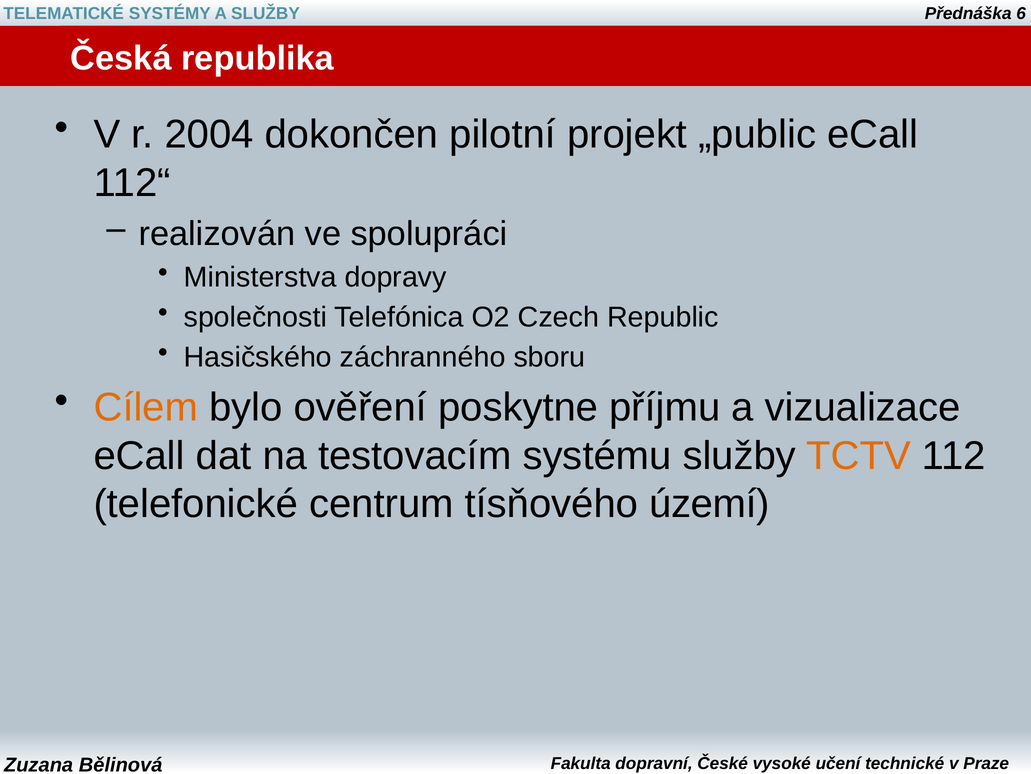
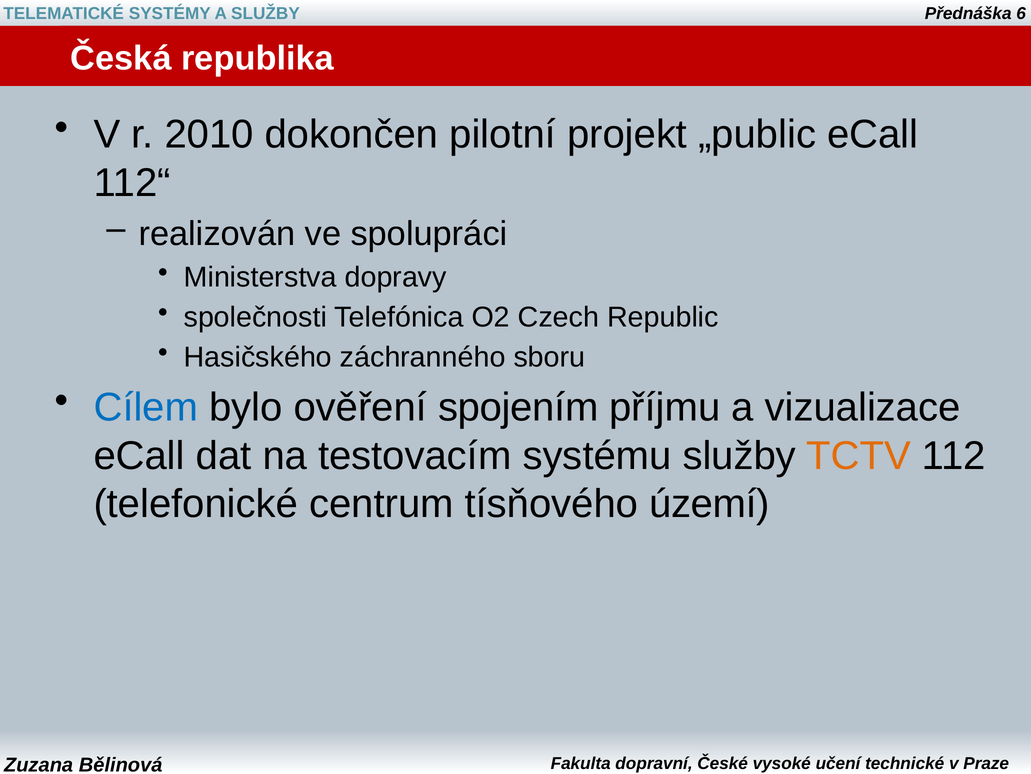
2004: 2004 -> 2010 (209, 134)
Cílem colour: orange -> blue (146, 407)
poskytne: poskytne -> spojením (518, 407)
